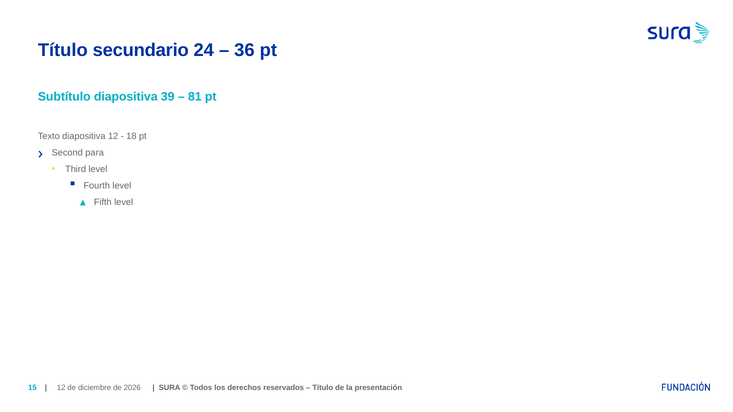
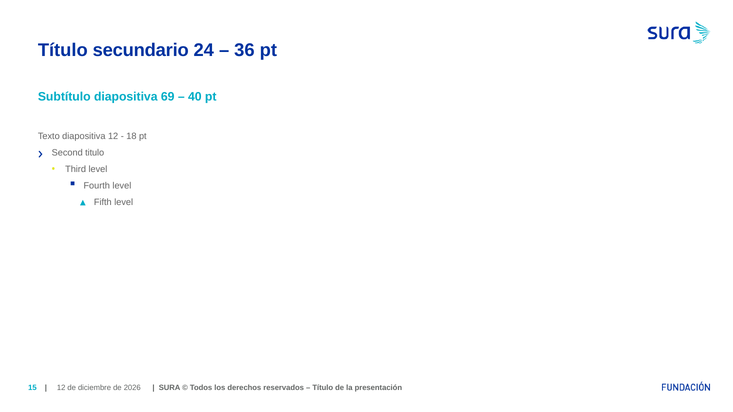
39: 39 -> 69 (168, 97)
81: 81 -> 40 (195, 97)
para: para -> titulo (95, 153)
